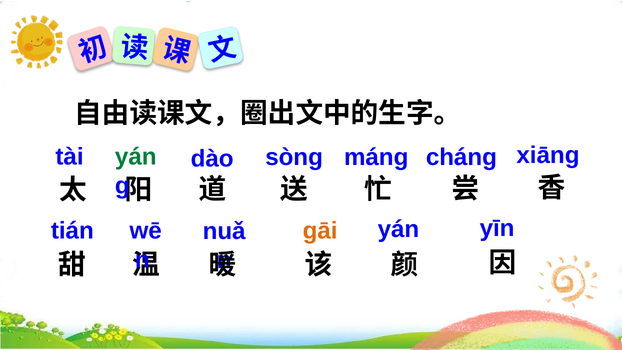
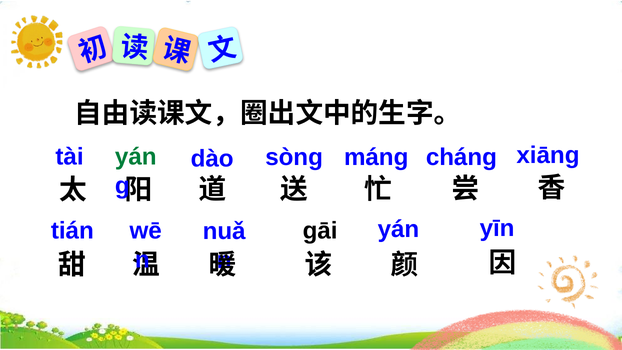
ɡāi colour: orange -> black (320, 231)
